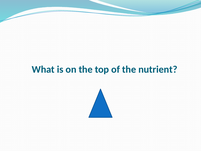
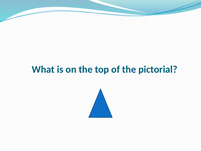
nutrient: nutrient -> pictorial (158, 69)
